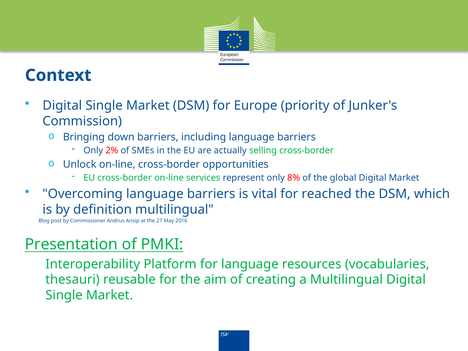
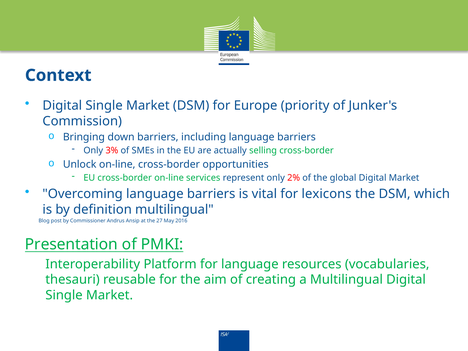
2%: 2% -> 3% (112, 150)
8%: 8% -> 2% (294, 178)
reached: reached -> lexicons (327, 194)
